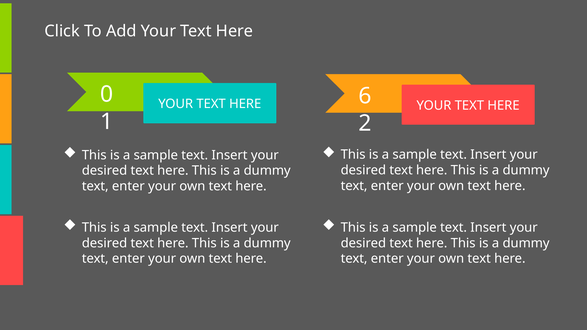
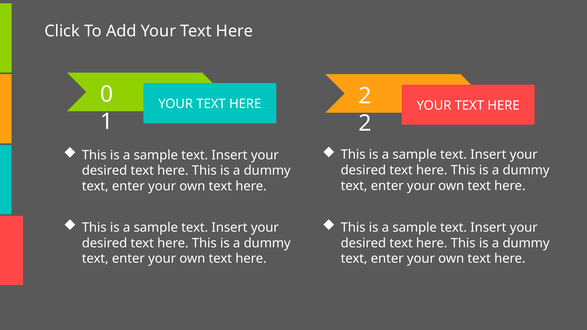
HERE 6: 6 -> 2 (365, 96)
